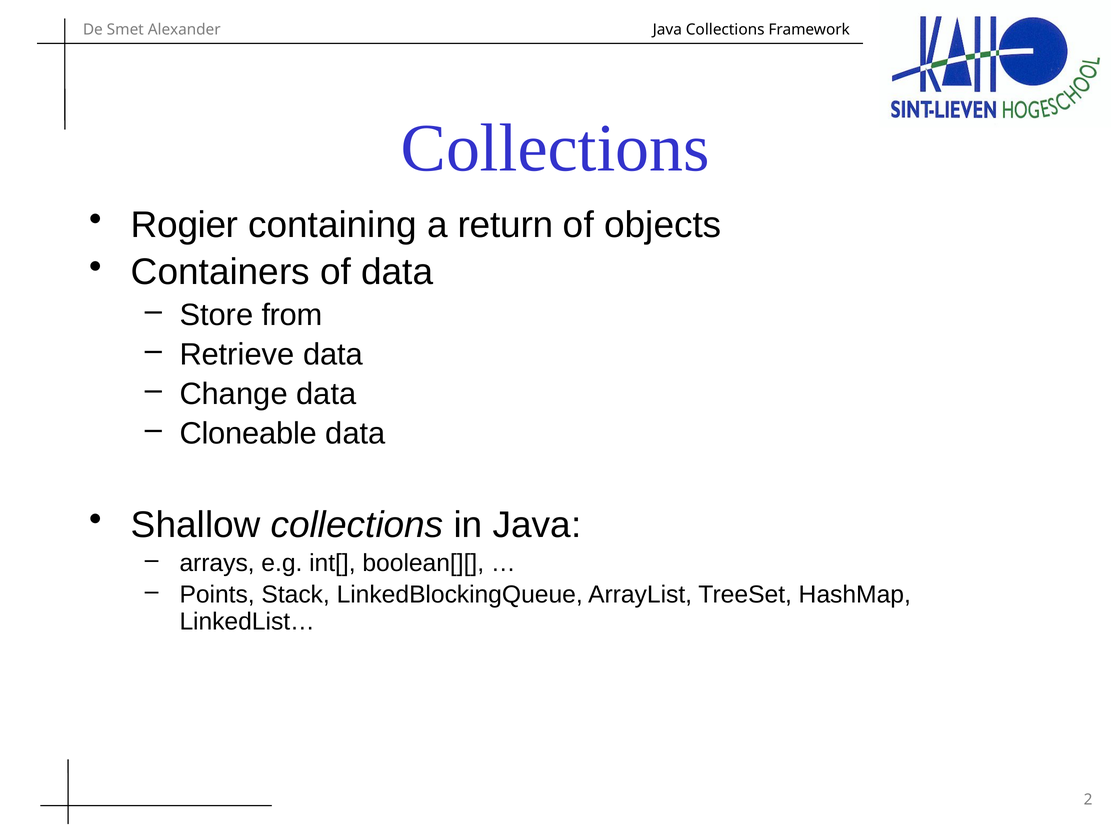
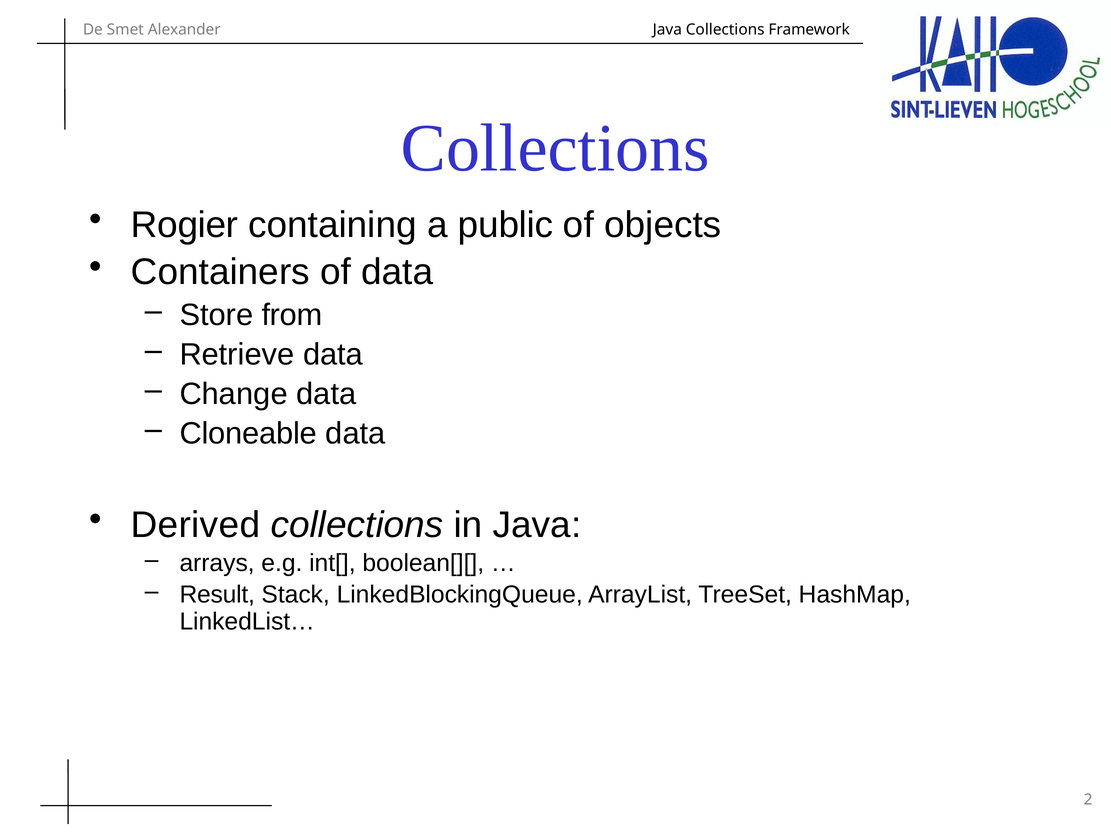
return: return -> public (506, 225)
Shallow: Shallow -> Derived (196, 525)
Points: Points -> Result (217, 595)
